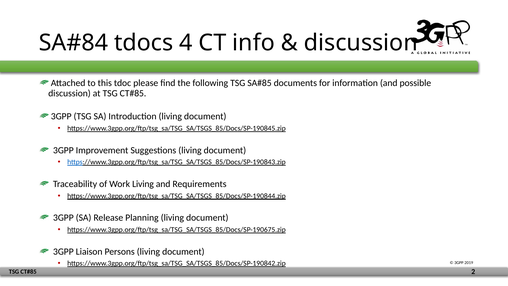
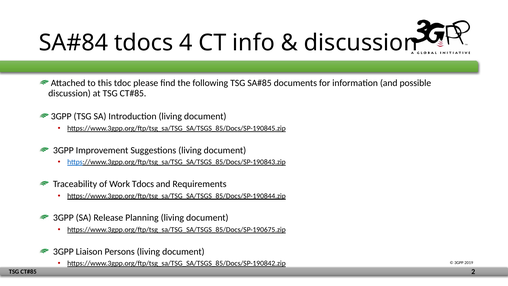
Work Living: Living -> Tdocs (143, 184)
